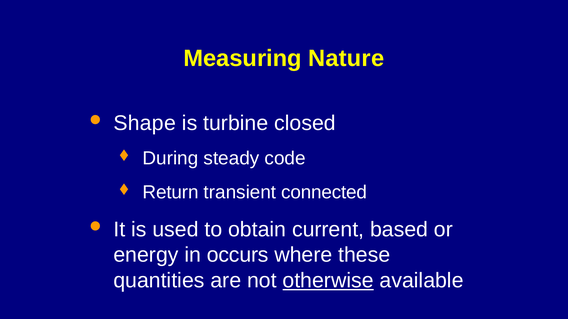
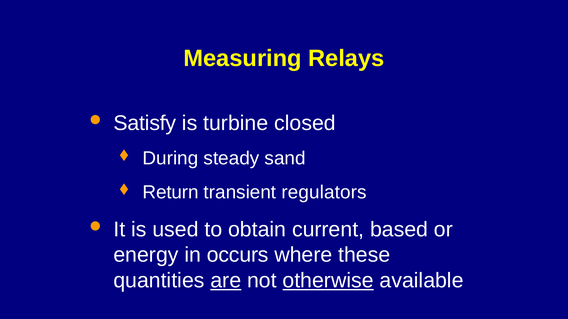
Nature: Nature -> Relays (346, 59)
Shape: Shape -> Satisfy (145, 123)
code: code -> sand (285, 159)
connected: connected -> regulators (324, 193)
are underline: none -> present (226, 281)
